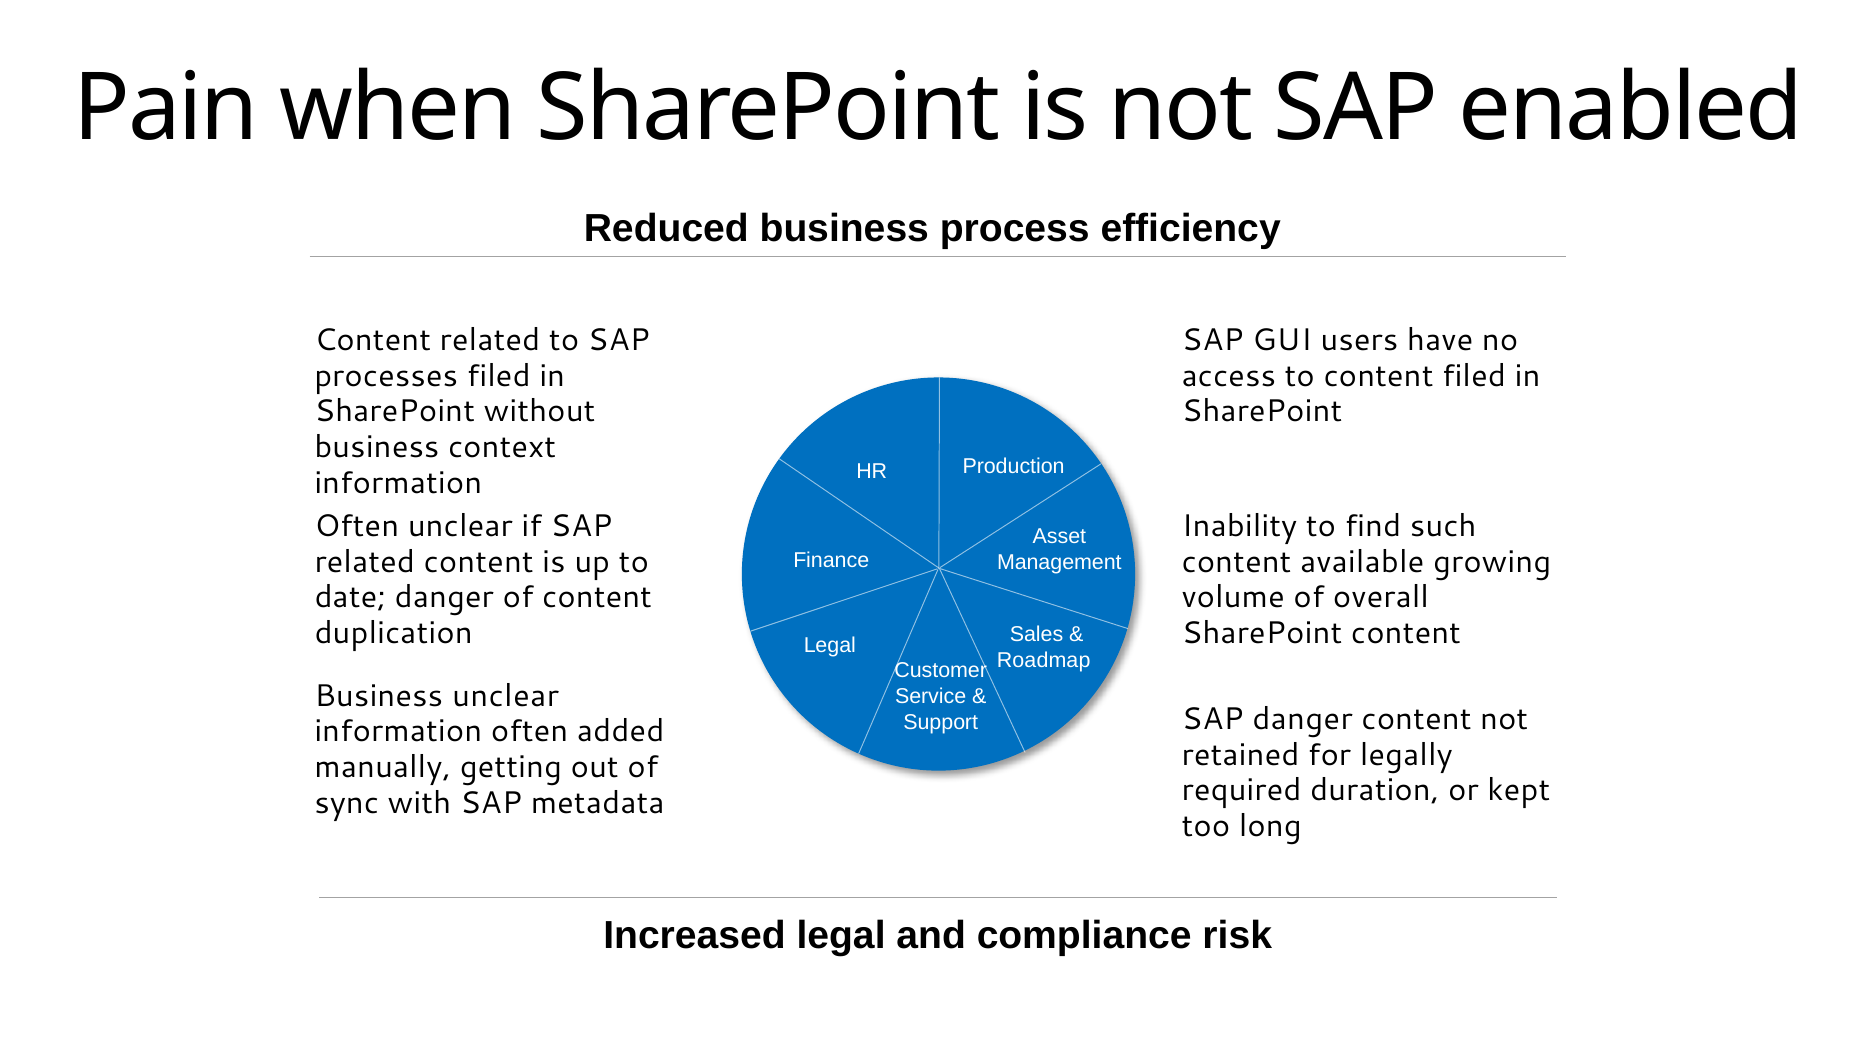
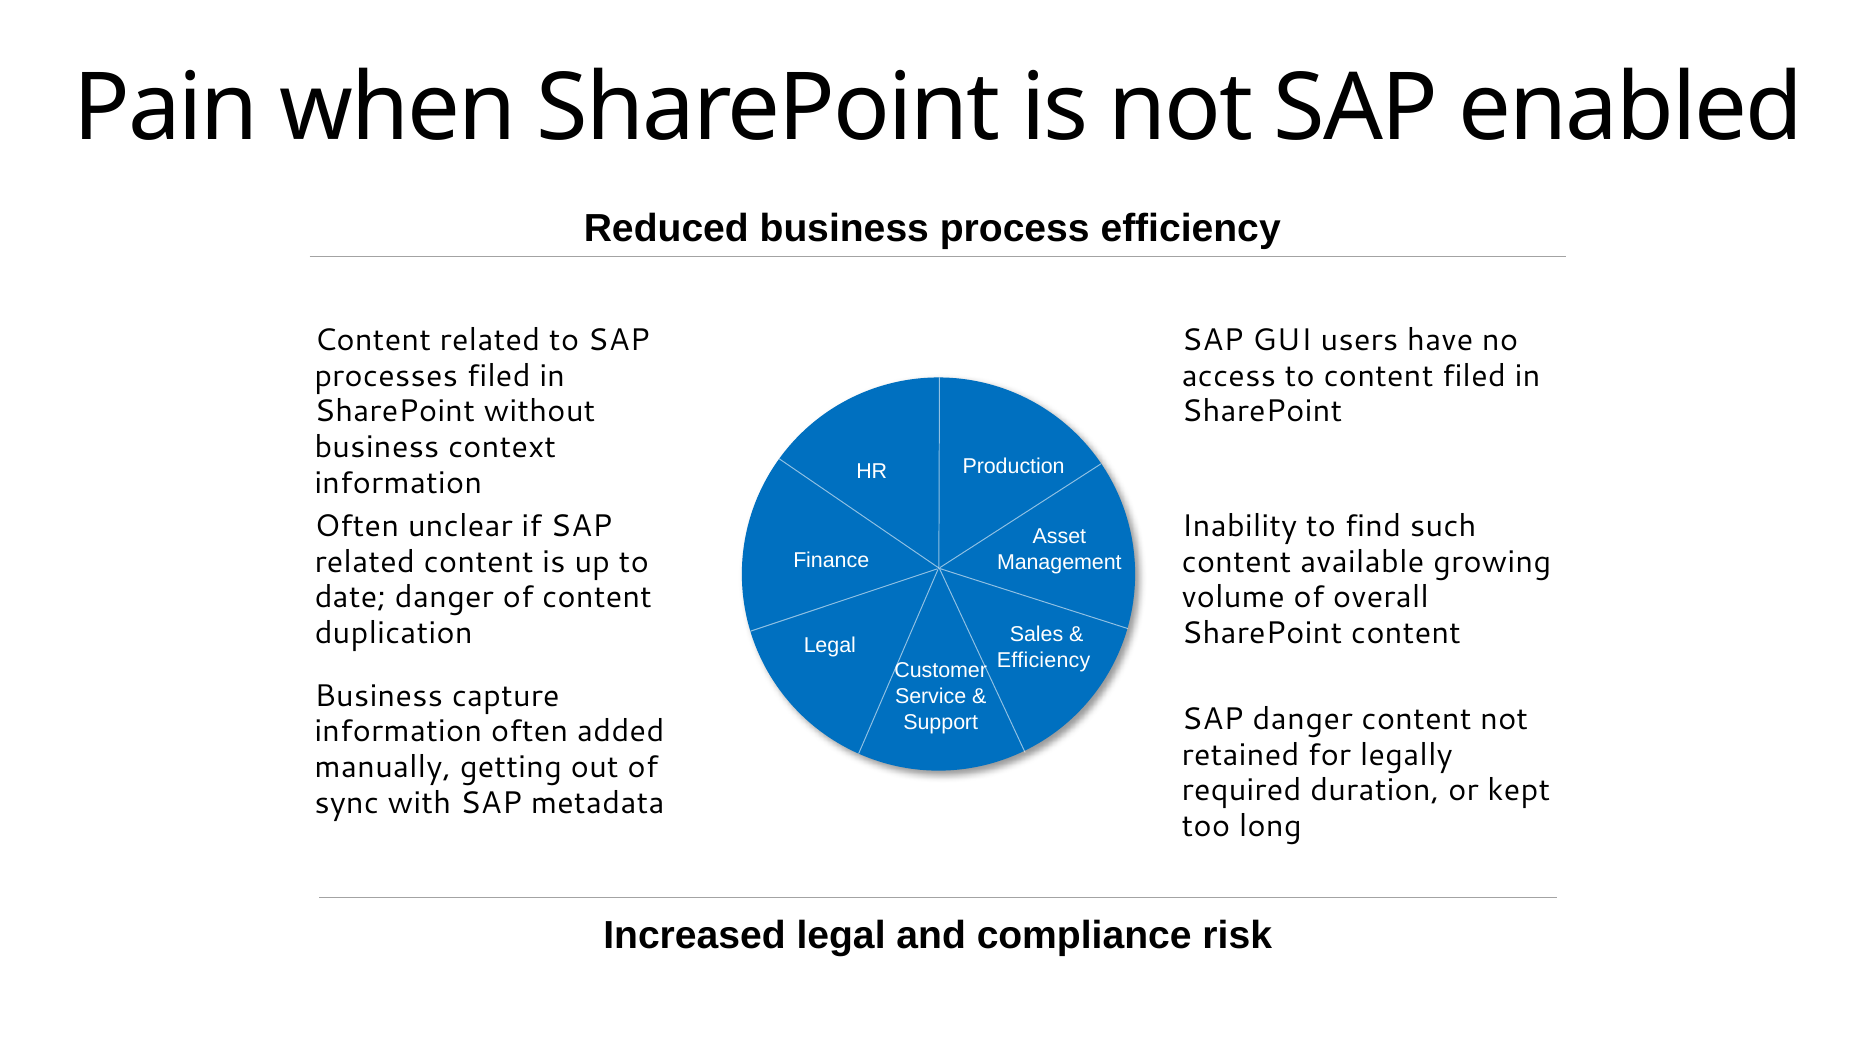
Roadmap: Roadmap -> Efficiency (1044, 660)
Business unclear: unclear -> capture (506, 696)
